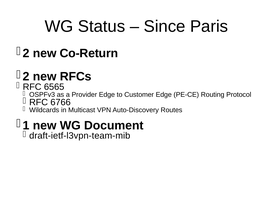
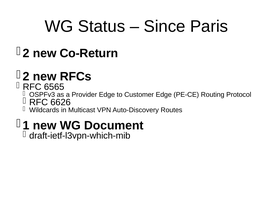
6766: 6766 -> 6626 (61, 102)
draft-ietf-l3vpn-team-mib: draft-ietf-l3vpn-team-mib -> draft-ietf-l3vpn-which-mib (80, 136)
